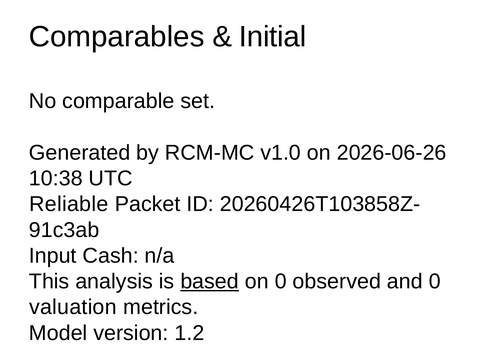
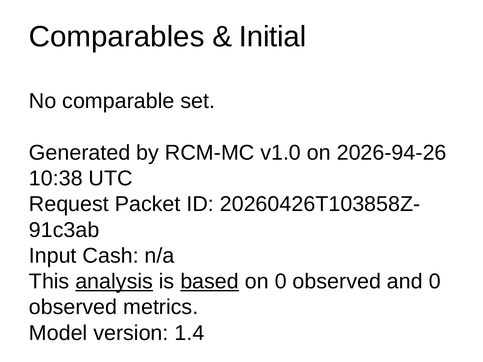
2026-06-26: 2026-06-26 -> 2026-94-26 (392, 153)
Reliable: Reliable -> Request (69, 204)
analysis underline: none -> present (114, 282)
valuation: valuation -> observed (73, 307)
1.2: 1.2 -> 1.4 (189, 333)
